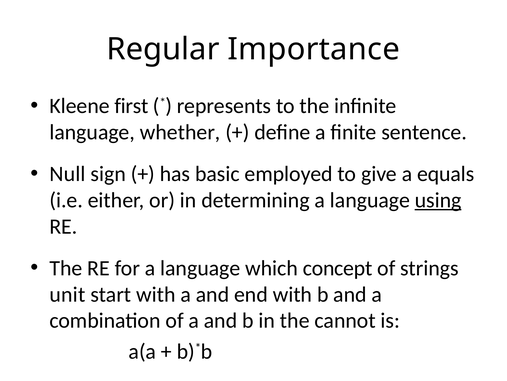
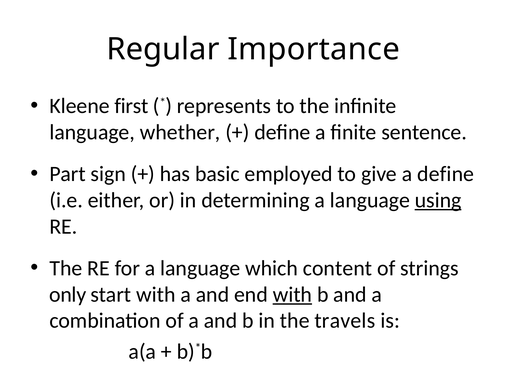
Null: Null -> Part (68, 174)
a equals: equals -> define (446, 174)
concept: concept -> content (337, 268)
unit: unit -> only (68, 294)
with underline: none -> present (292, 294)
cannot: cannot -> travels (345, 320)
